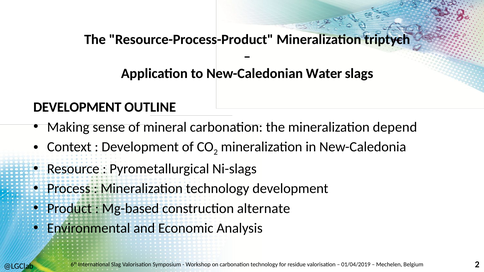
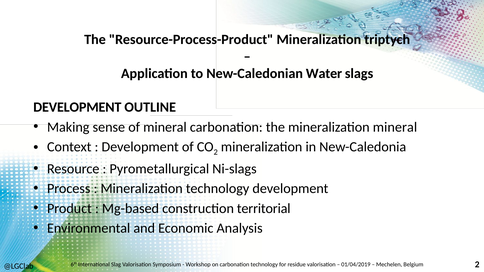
mineralization depend: depend -> mineral (395, 127)
alternate: alternate -> territorial (264, 209)
